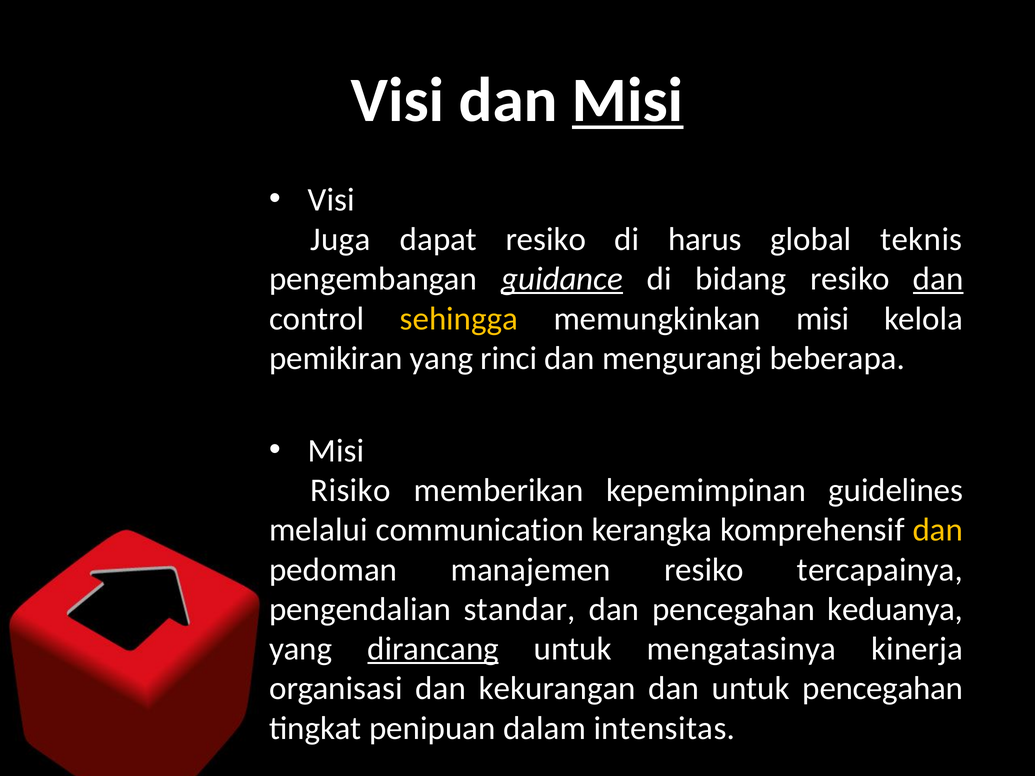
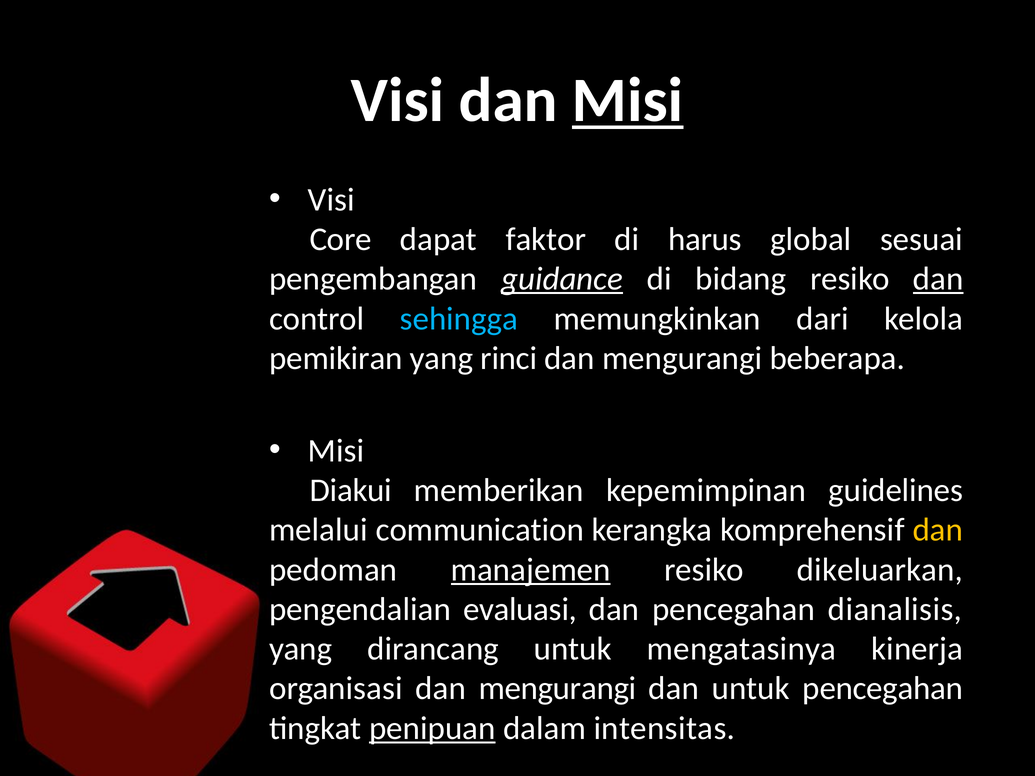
Juga: Juga -> Core (341, 239)
dapat resiko: resiko -> faktor (546, 239)
teknis: teknis -> sesuai (922, 239)
sehingga colour: yellow -> light blue (459, 319)
memungkinkan misi: misi -> dari (823, 319)
Risiko: Risiko -> Diakui (351, 491)
manajemen underline: none -> present (531, 570)
tercapainya: tercapainya -> dikeluarkan (880, 570)
standar: standar -> evaluasi (520, 609)
keduanya: keduanya -> dianalisis (895, 609)
dirancang underline: present -> none (433, 649)
organisasi dan kekurangan: kekurangan -> mengurangi (557, 689)
penipuan underline: none -> present (432, 728)
